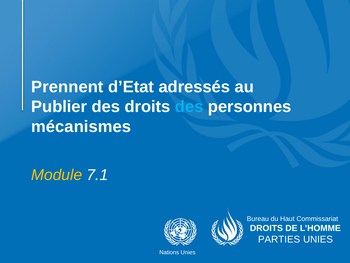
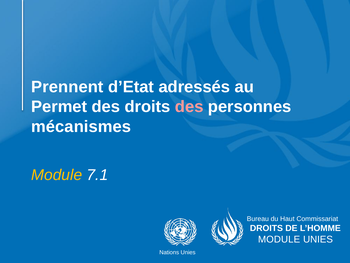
Publier: Publier -> Permet (59, 107)
des colour: light blue -> pink (189, 107)
PARTIES: PARTIES -> MODULE (279, 239)
